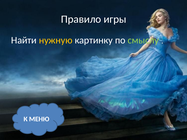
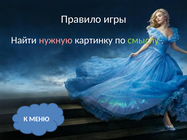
нужную colour: yellow -> pink (56, 40)
